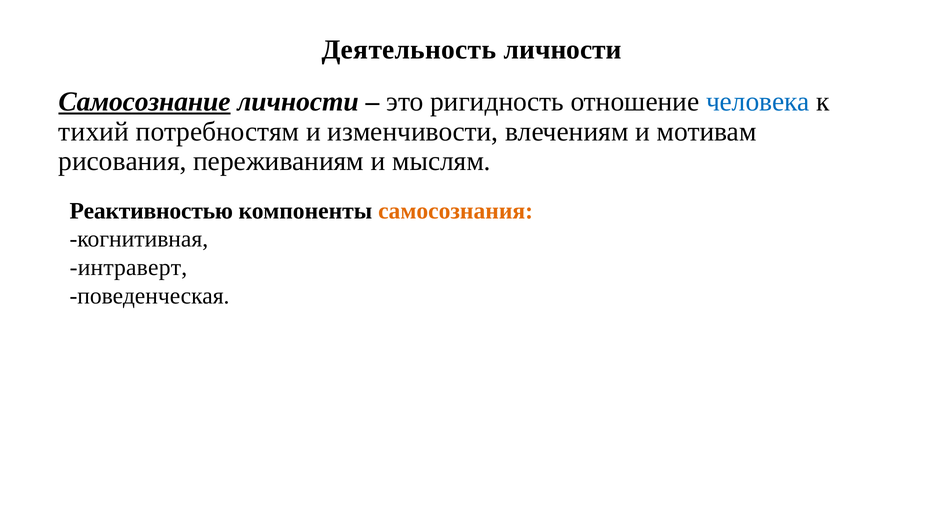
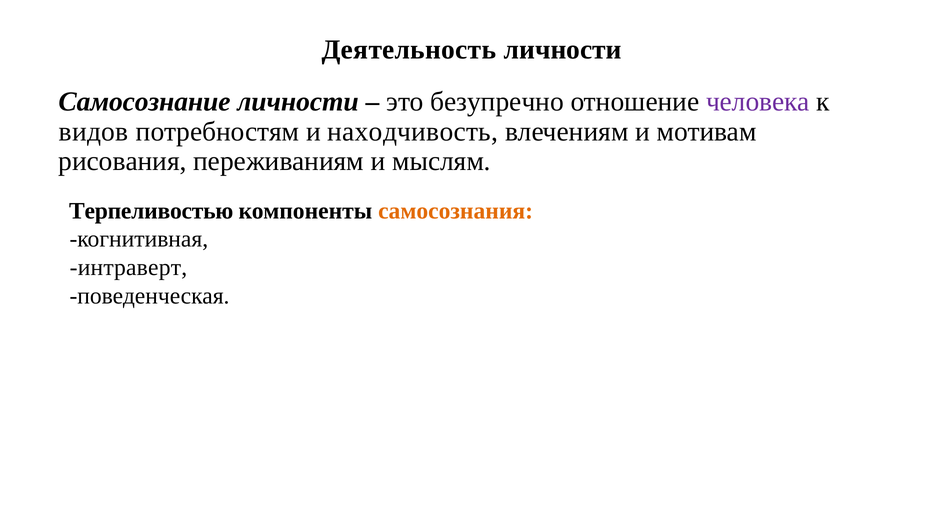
Самосознание underline: present -> none (144, 102)
ригидность: ригидность -> безупречно (497, 102)
человека colour: blue -> purple (758, 102)
тихий: тихий -> видов (94, 131)
изменчивости: изменчивости -> находчивость (413, 131)
Реактивностью: Реактивностью -> Терпеливостью (151, 211)
